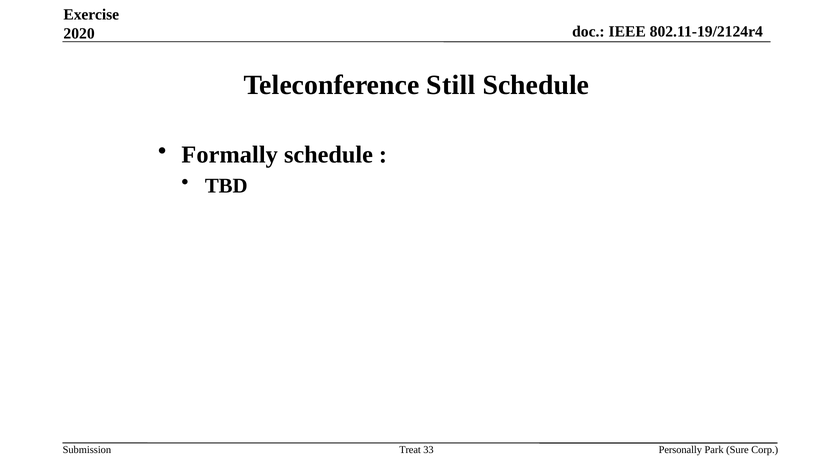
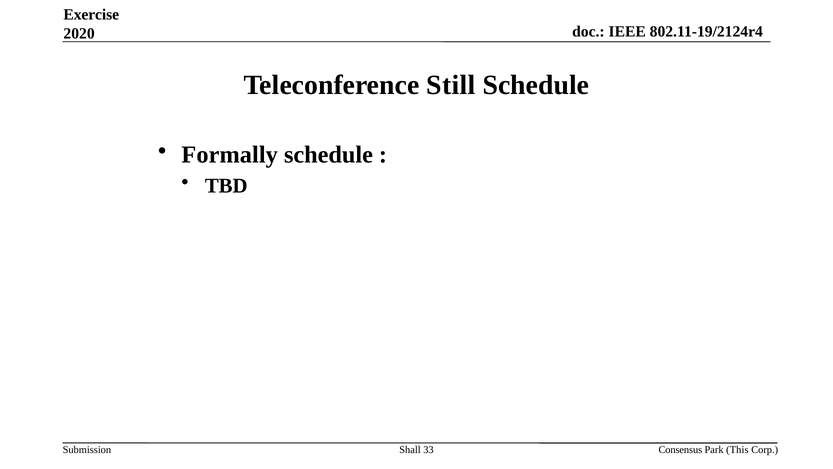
Treat: Treat -> Shall (410, 449)
Personally: Personally -> Consensus (680, 449)
Sure: Sure -> This (737, 449)
